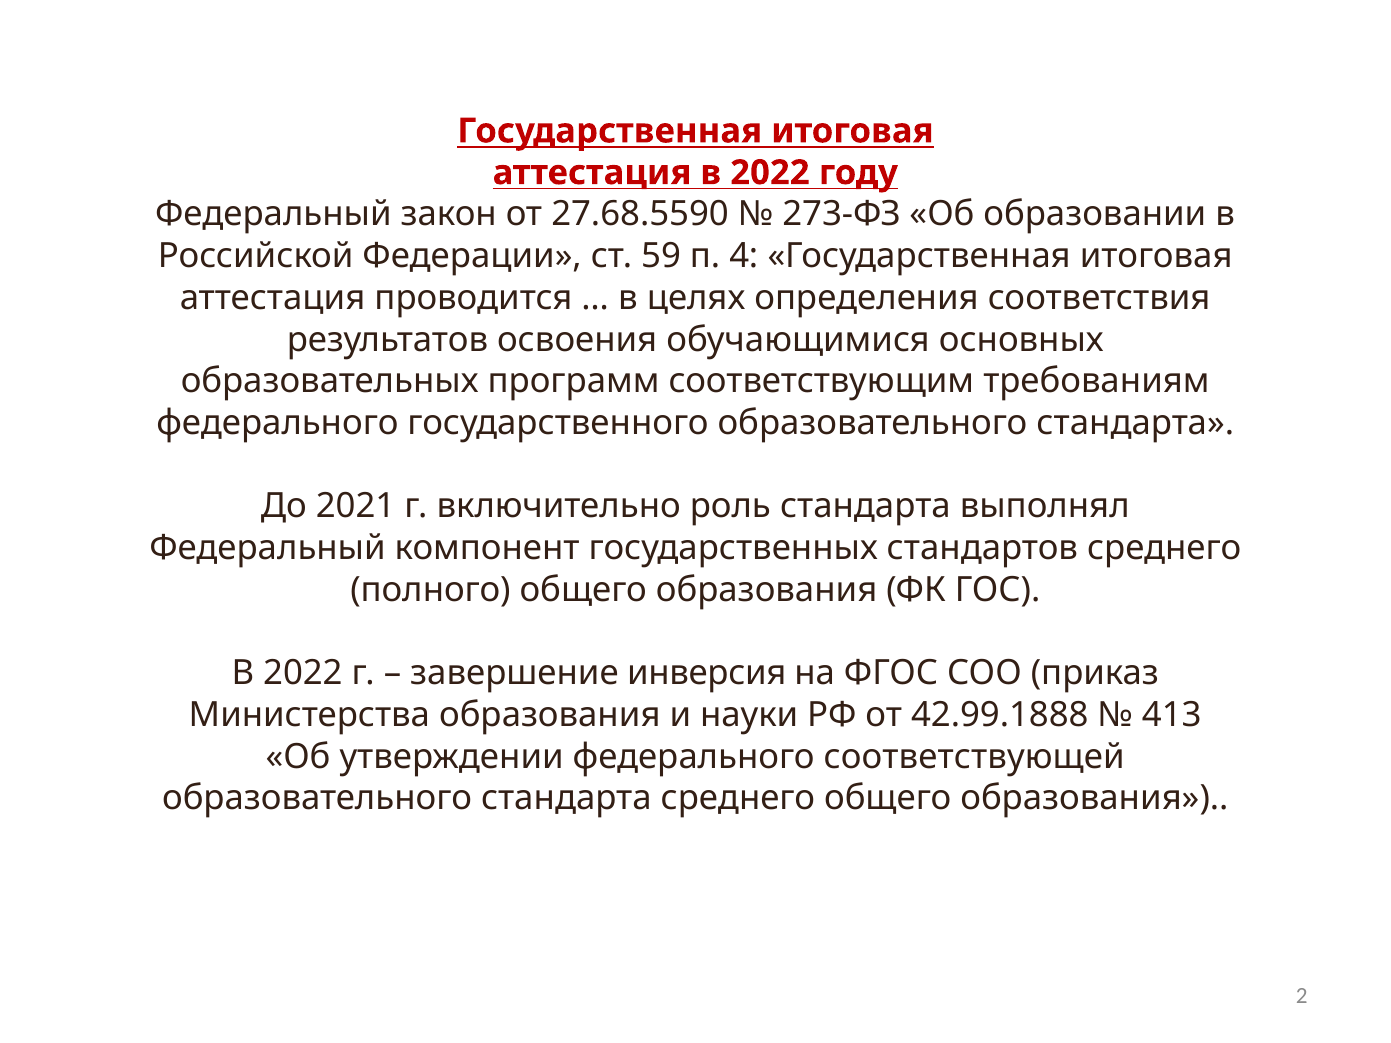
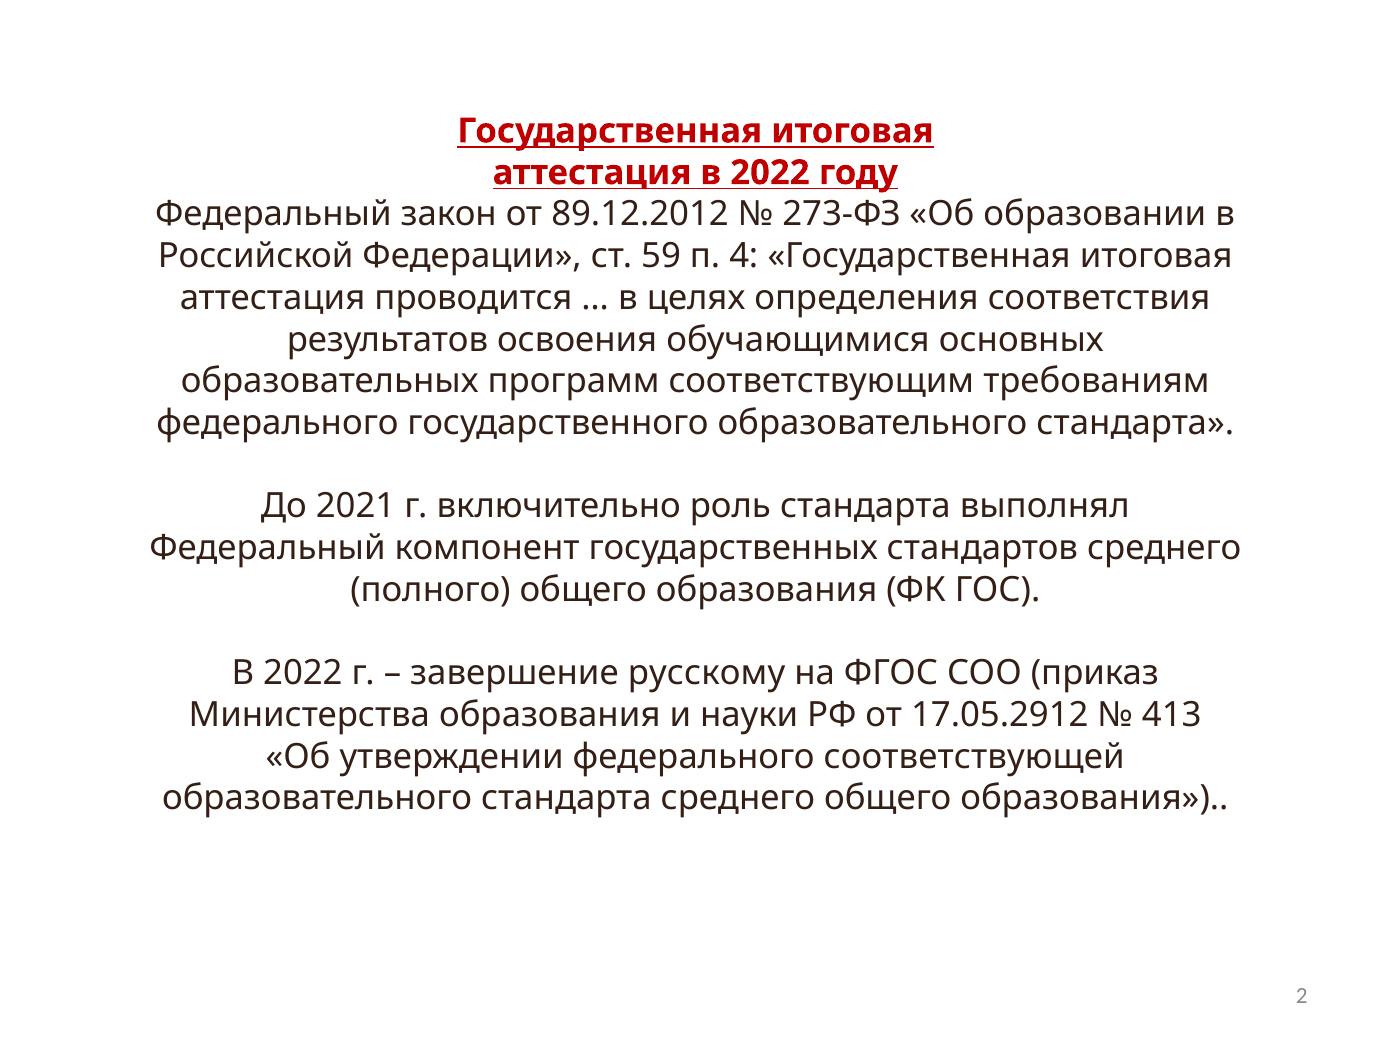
27.68.5590: 27.68.5590 -> 89.12.2012 (640, 214)
инверсия: инверсия -> русскому (707, 674)
42.99.1888: 42.99.1888 -> 17.05.2912 (1000, 715)
